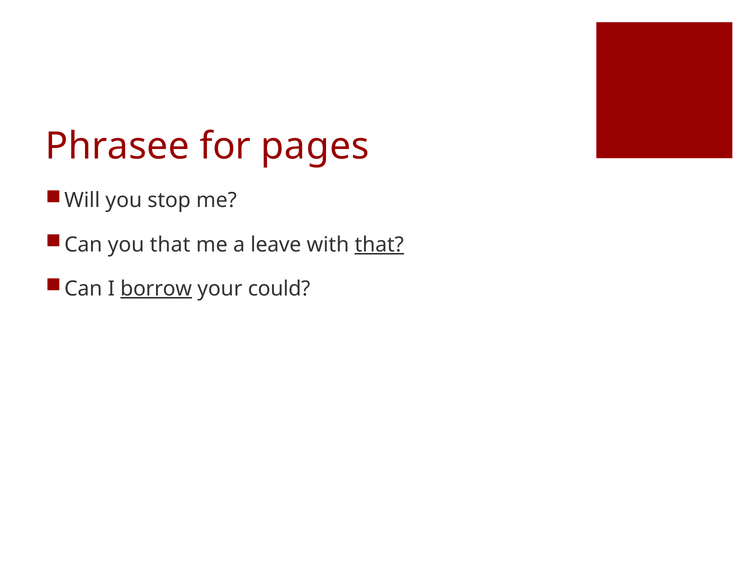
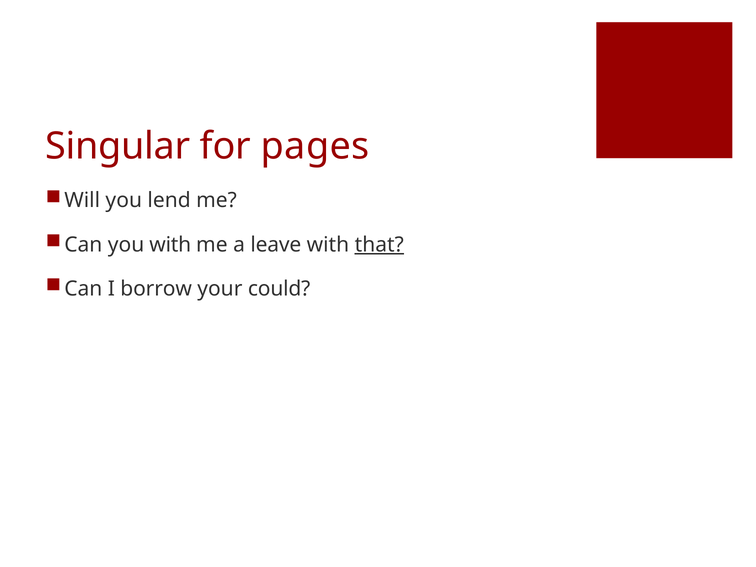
Phrasee: Phrasee -> Singular (118, 146)
stop: stop -> lend (169, 201)
you that: that -> with (170, 245)
borrow underline: present -> none (156, 289)
